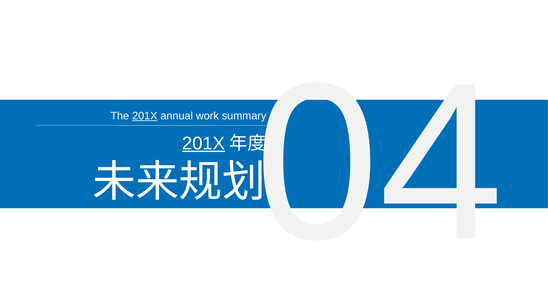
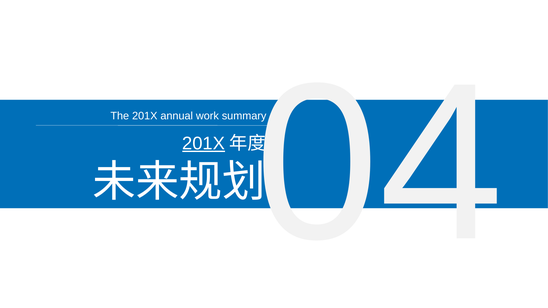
201X underline: present -> none (145, 116)
